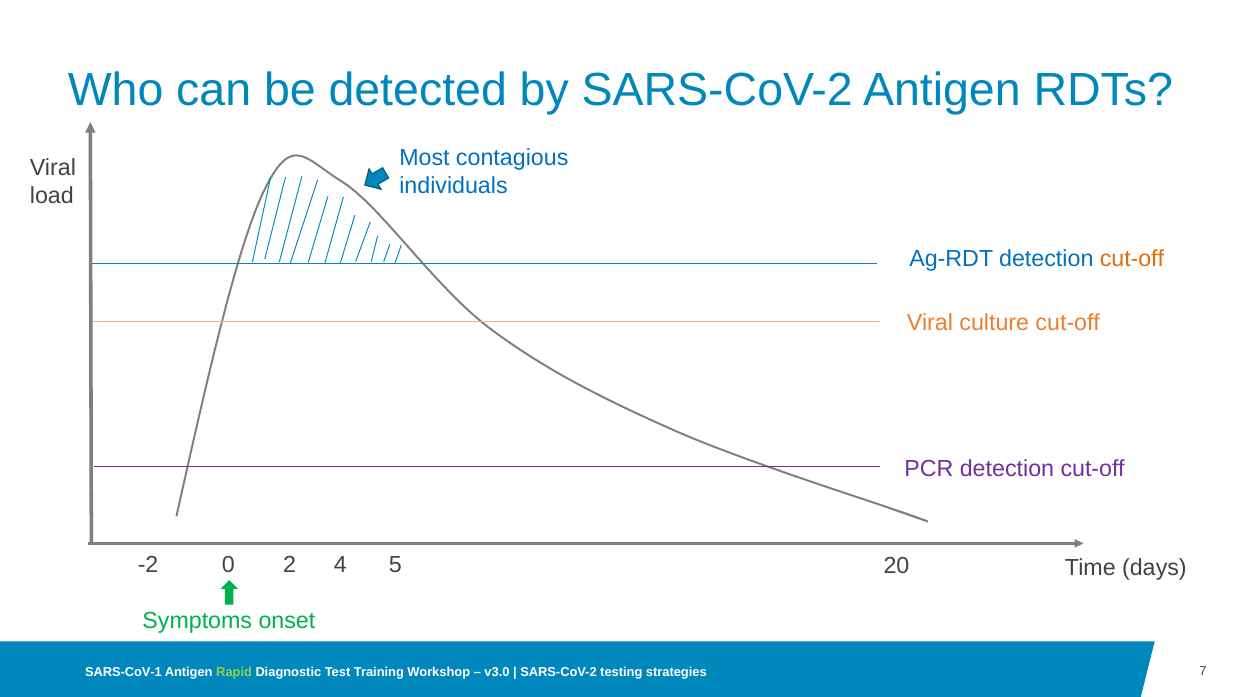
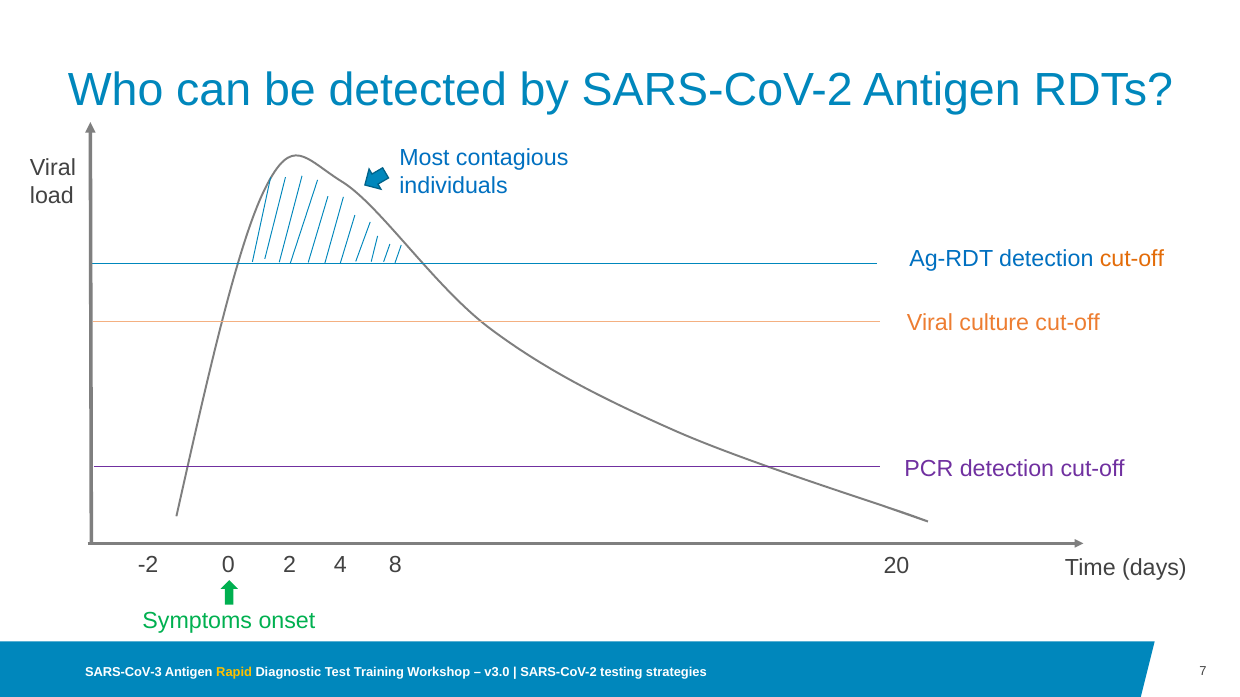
5: 5 -> 8 (395, 565)
SARS-CoV-1: SARS-CoV-1 -> SARS-CoV-3 (124, 673)
Rapid colour: light green -> yellow (234, 673)
